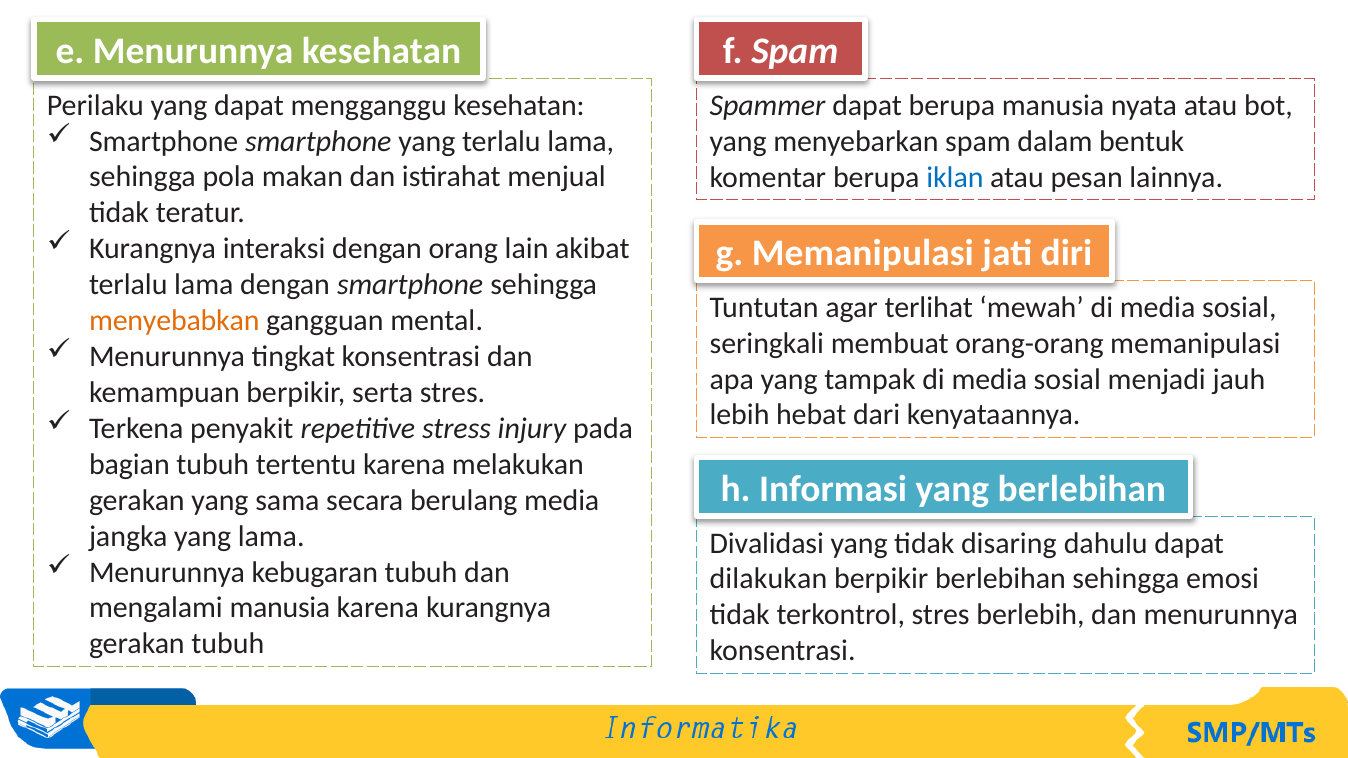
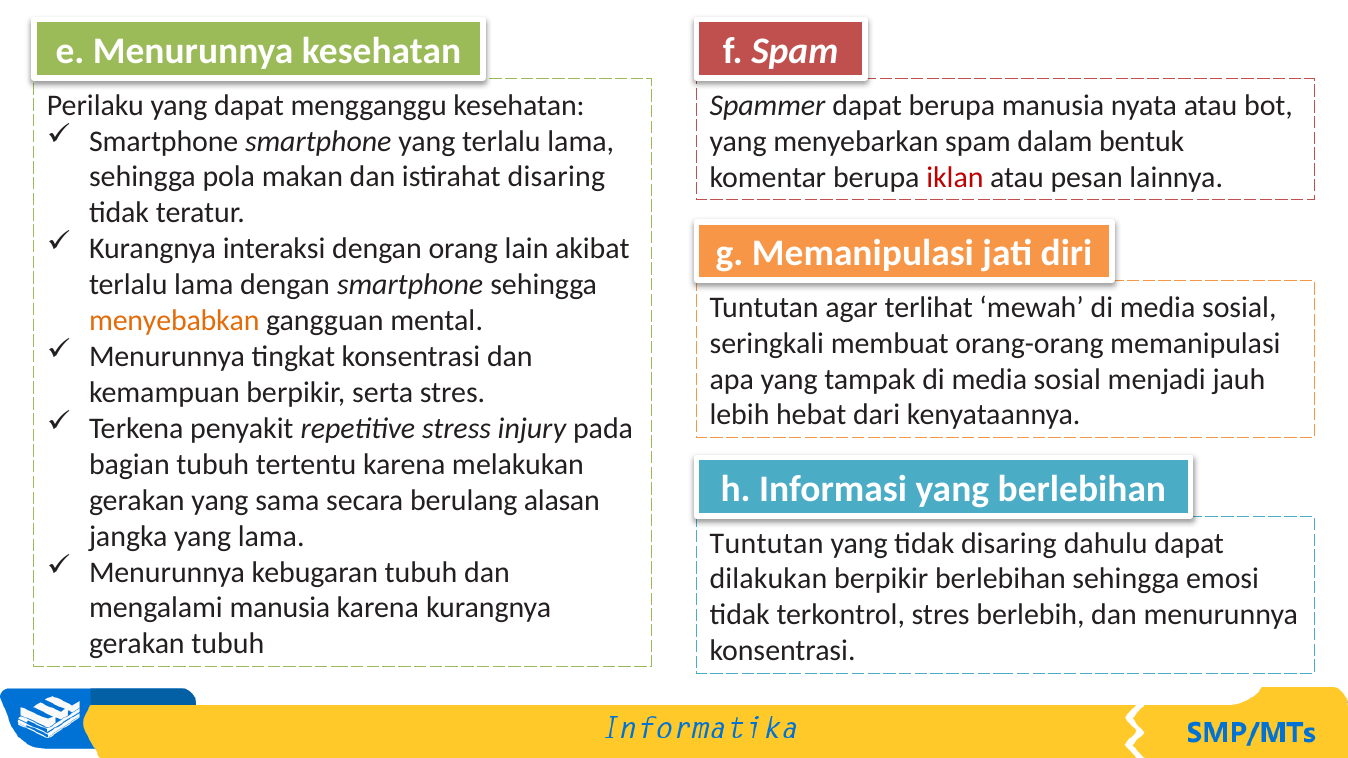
istirahat menjual: menjual -> disaring (556, 177)
iklan colour: blue -> red (955, 177)
berulang media: media -> alasan (562, 501)
Divalidasi: Divalidasi -> Tuntutan (767, 543)
